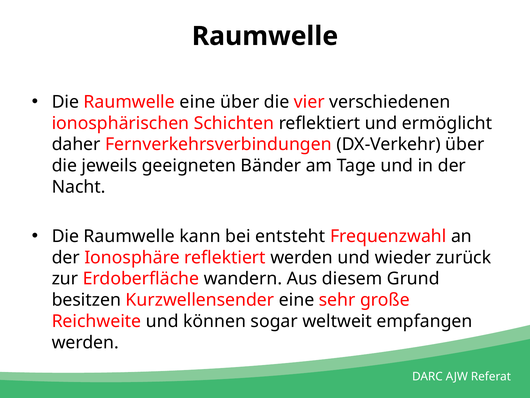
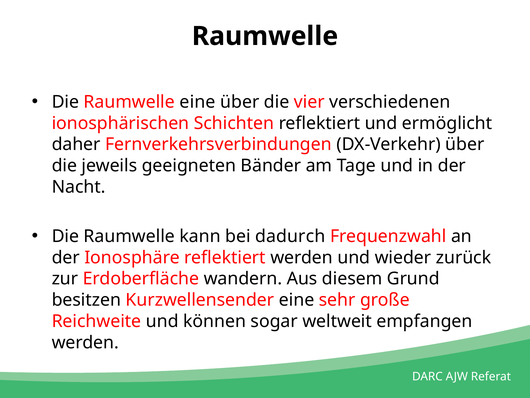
entsteht: entsteht -> dadurch (290, 236)
